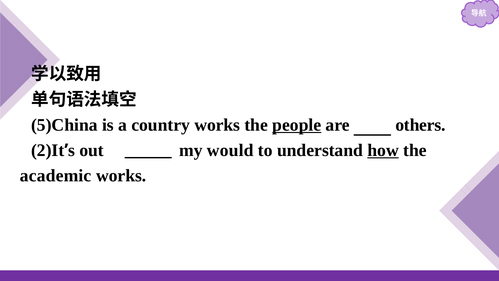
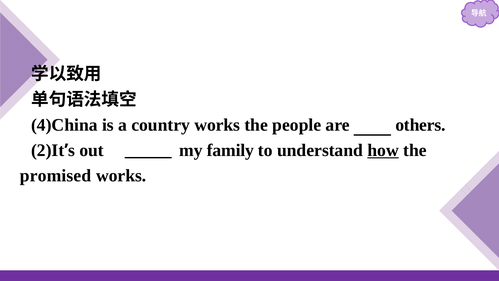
5)China: 5)China -> 4)China (64, 125)
people underline: present -> none (297, 125)
would: would -> family (230, 150)
academic: academic -> promised (56, 175)
